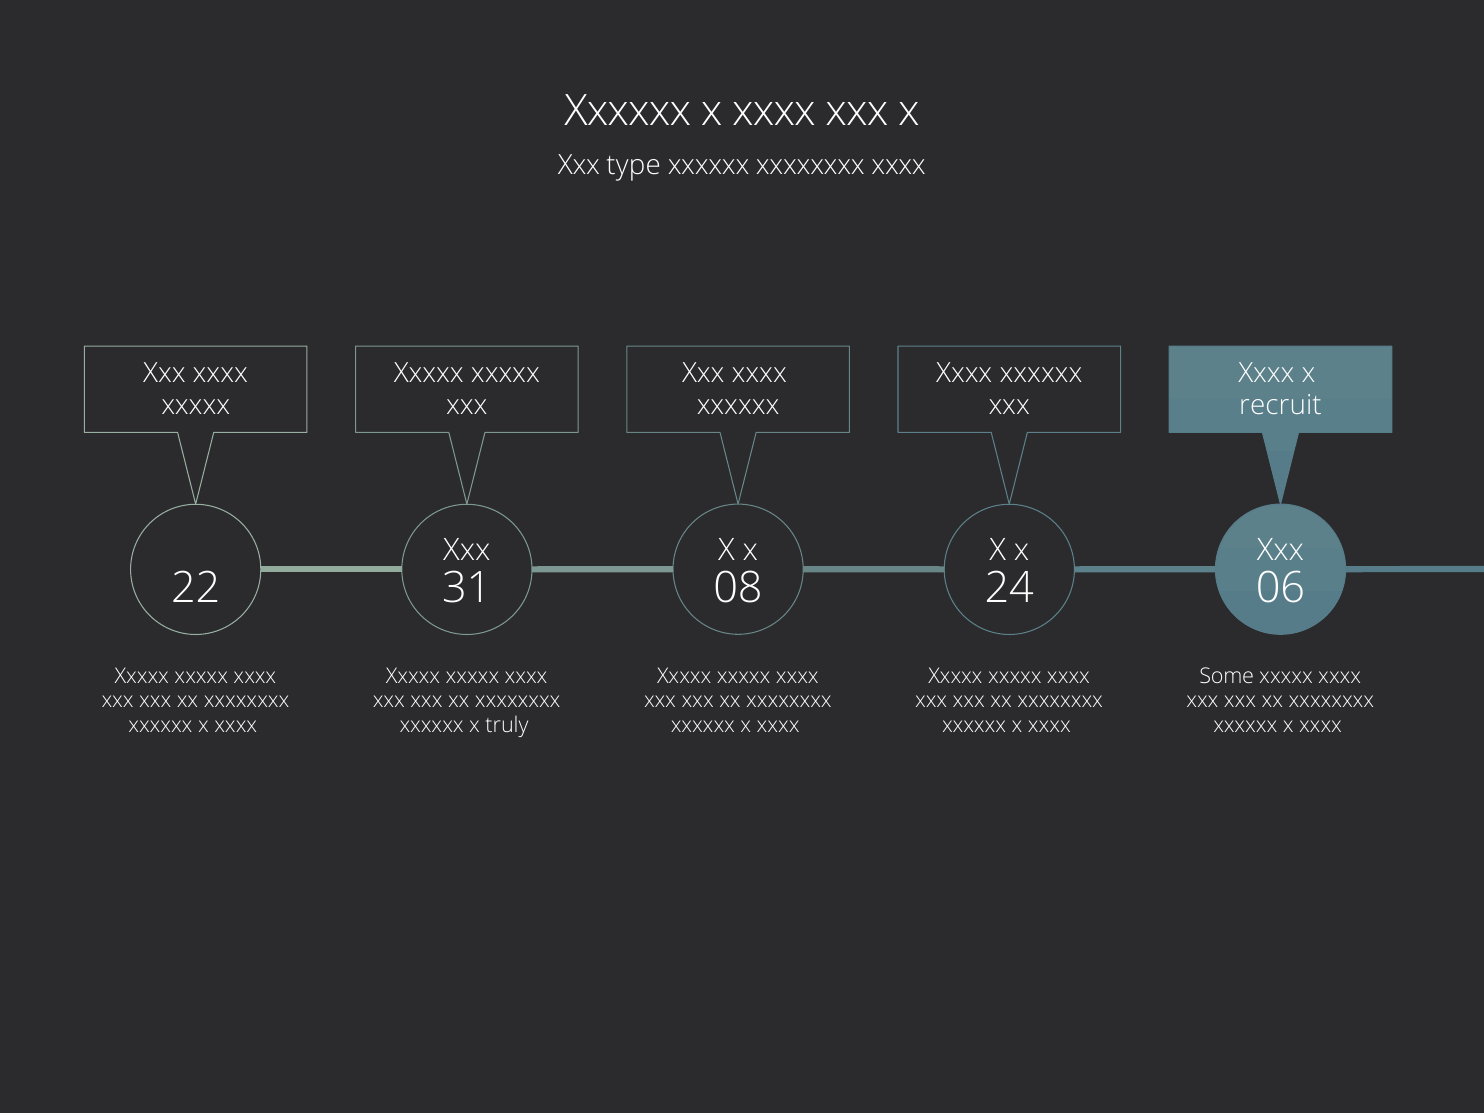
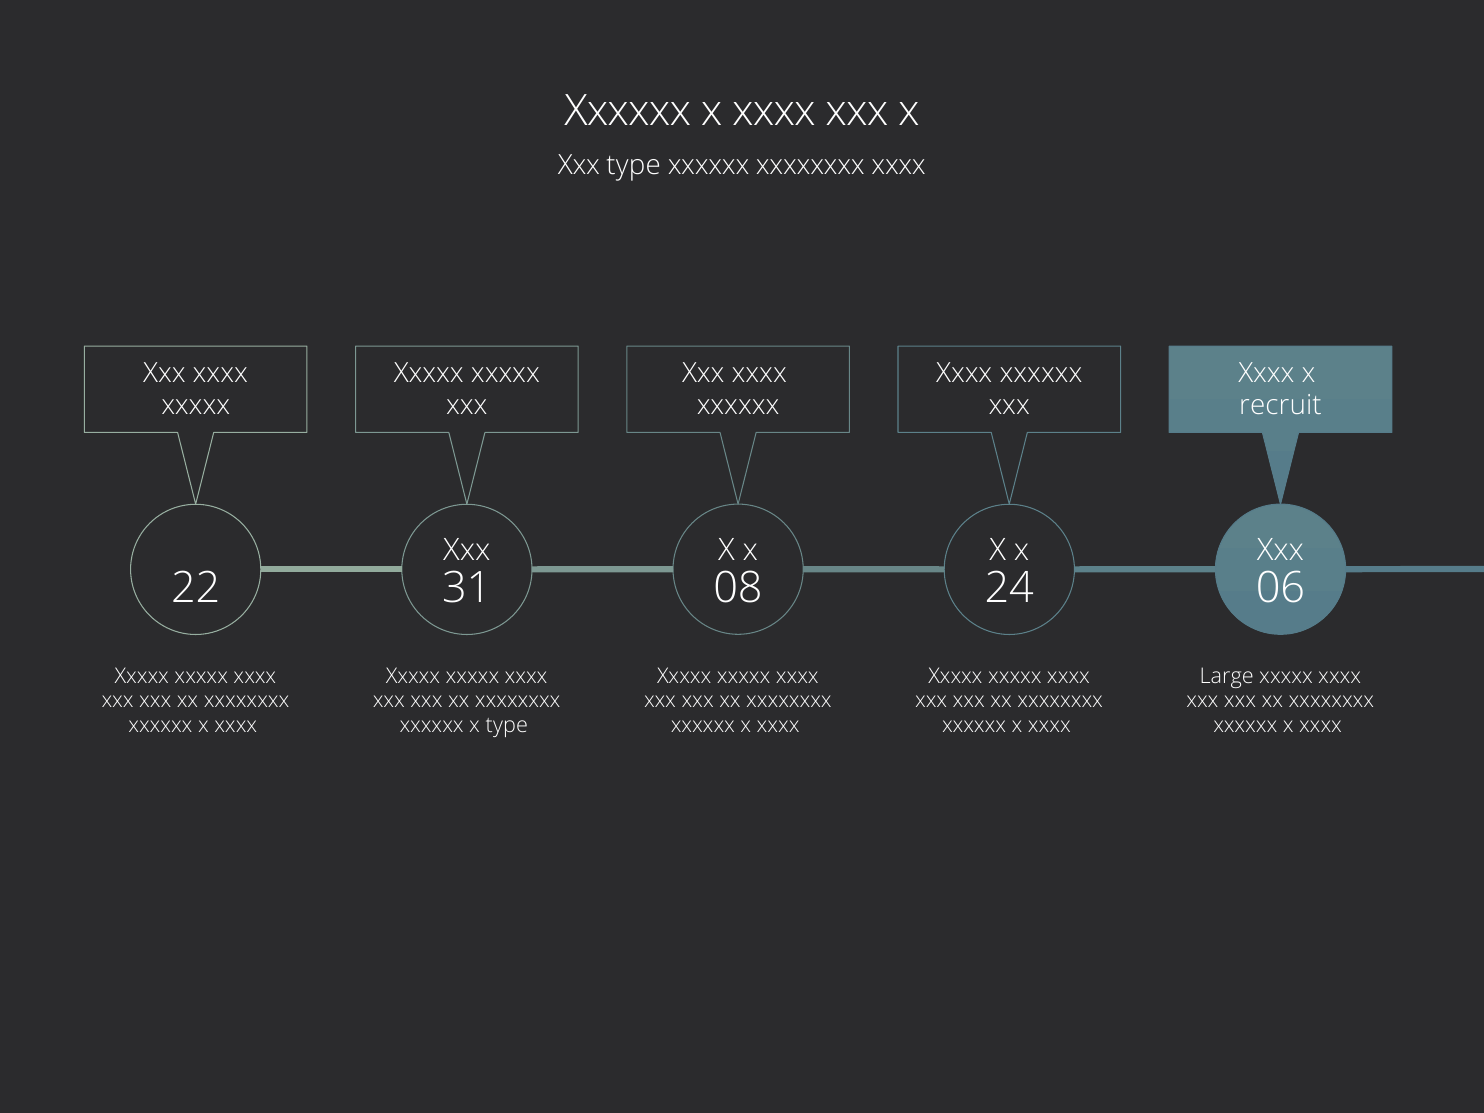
Some: Some -> Large (1227, 676)
x truly: truly -> type (507, 726)
